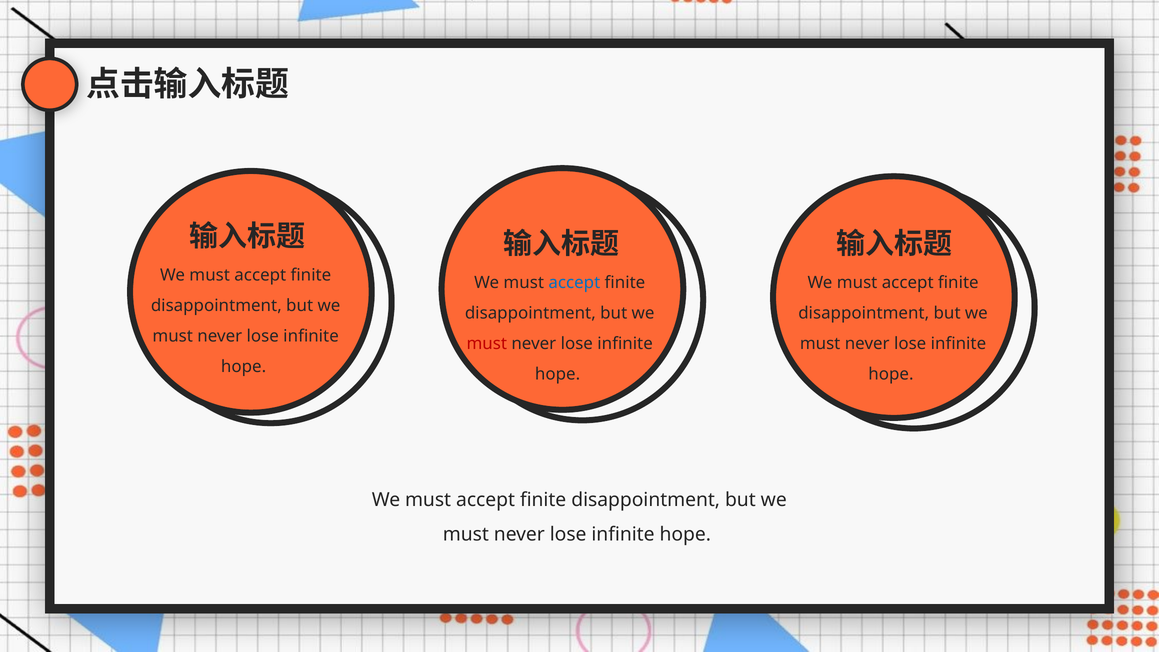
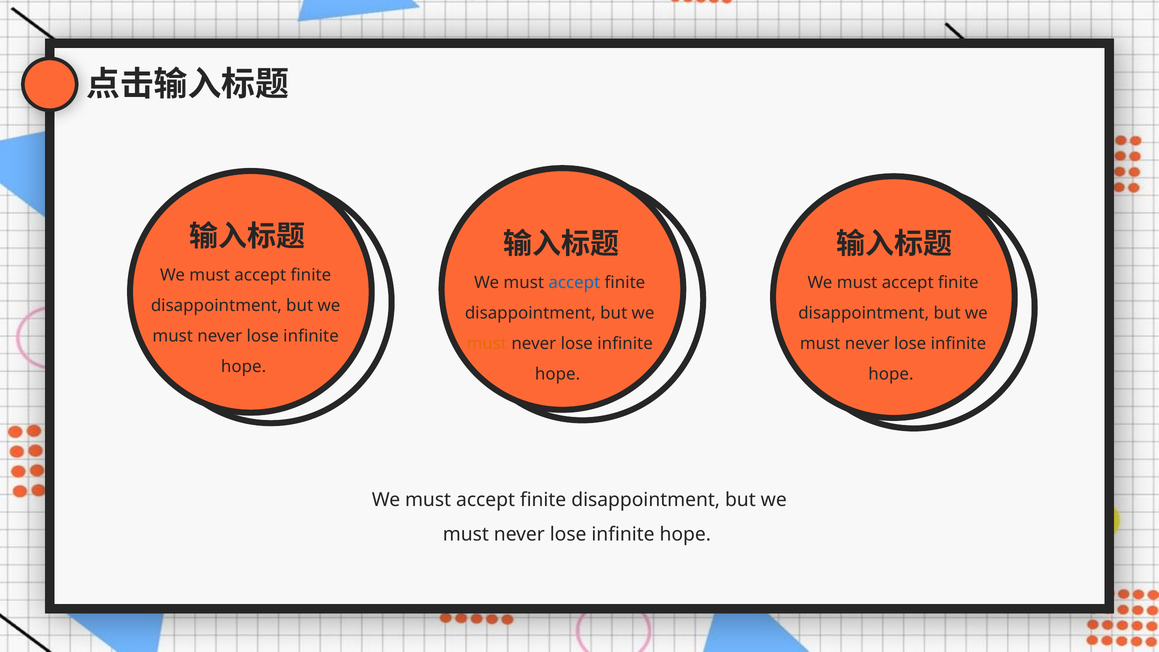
must colour: red -> orange (487, 344)
